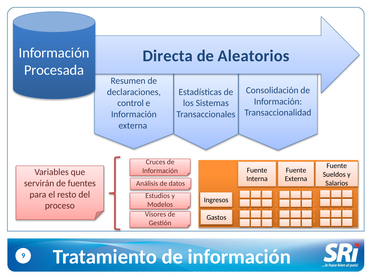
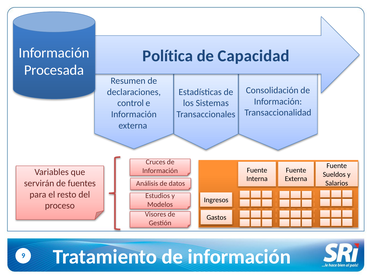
Directa: Directa -> Política (168, 56)
Aleatorios: Aleatorios -> Capacidad (254, 56)
